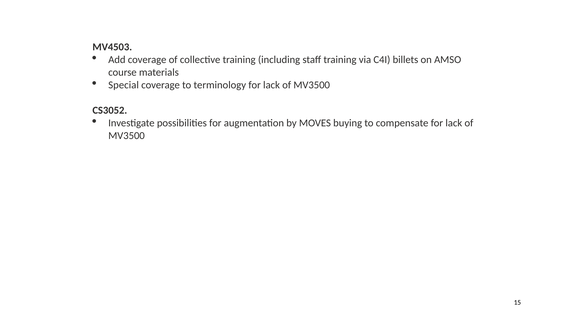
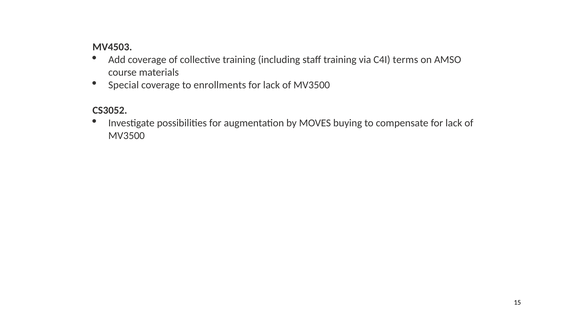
billets: billets -> terms (405, 60)
terminology: terminology -> enrollments (220, 85)
